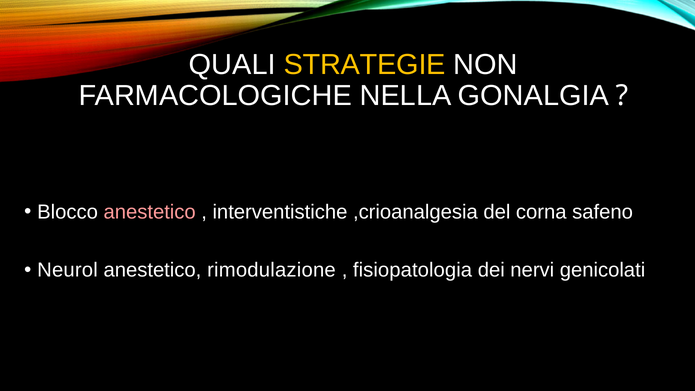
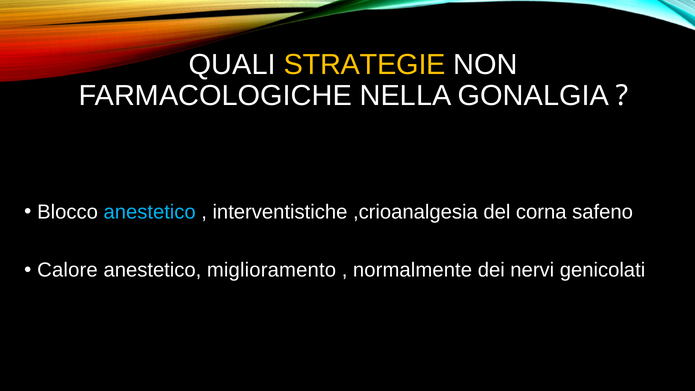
anestetico colour: pink -> light blue (150, 212)
Neurol: Neurol -> Calore (68, 270)
rimodulazione: rimodulazione -> miglioramento (271, 270)
fisiopatologia: fisiopatologia -> normalmente (413, 270)
